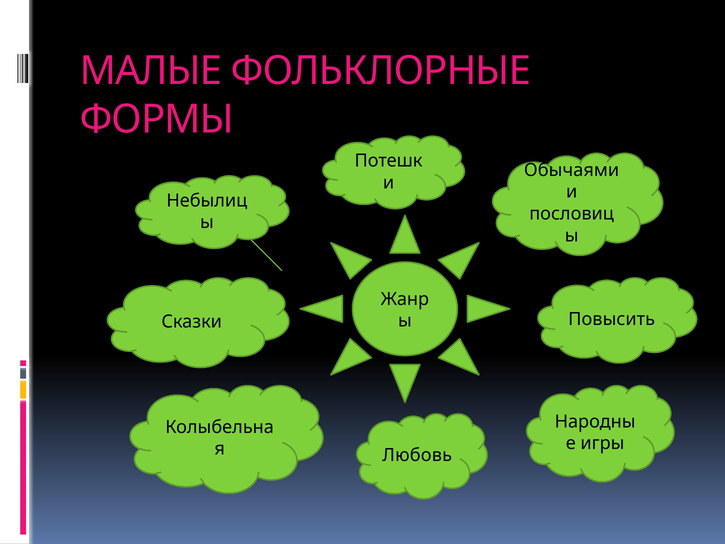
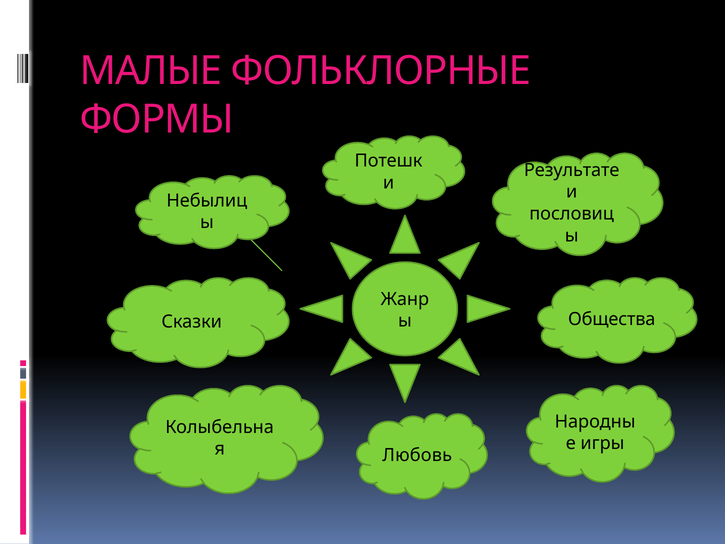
Обычаями: Обычаями -> Результате (572, 170)
Повысить: Повысить -> Общества (612, 319)
